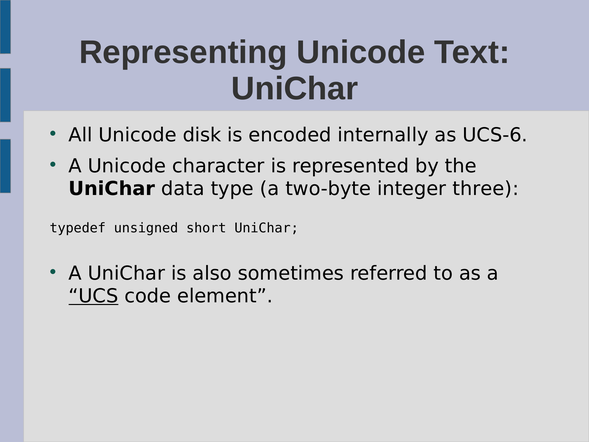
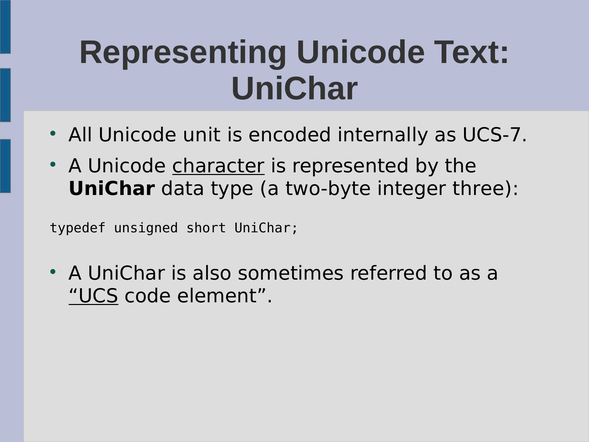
disk: disk -> unit (202, 135)
UCS-6: UCS-6 -> UCS-7 (495, 135)
character underline: none -> present (218, 166)
